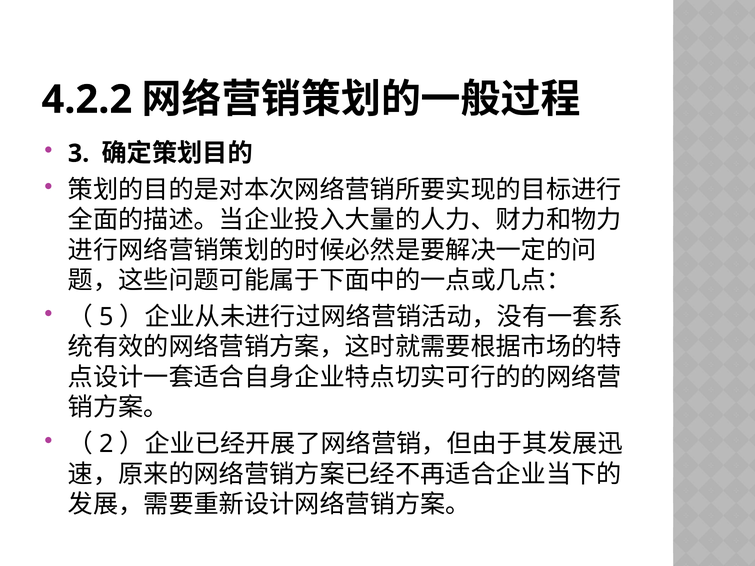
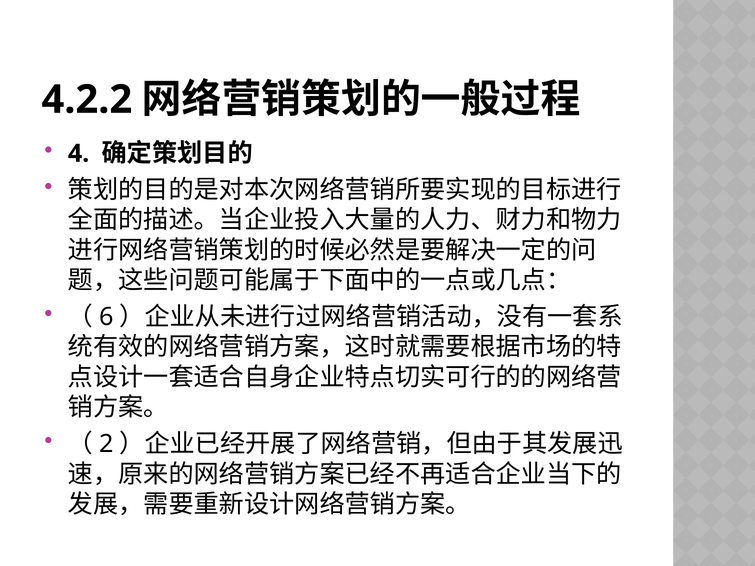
3: 3 -> 4 (79, 154)
5: 5 -> 6 (106, 317)
